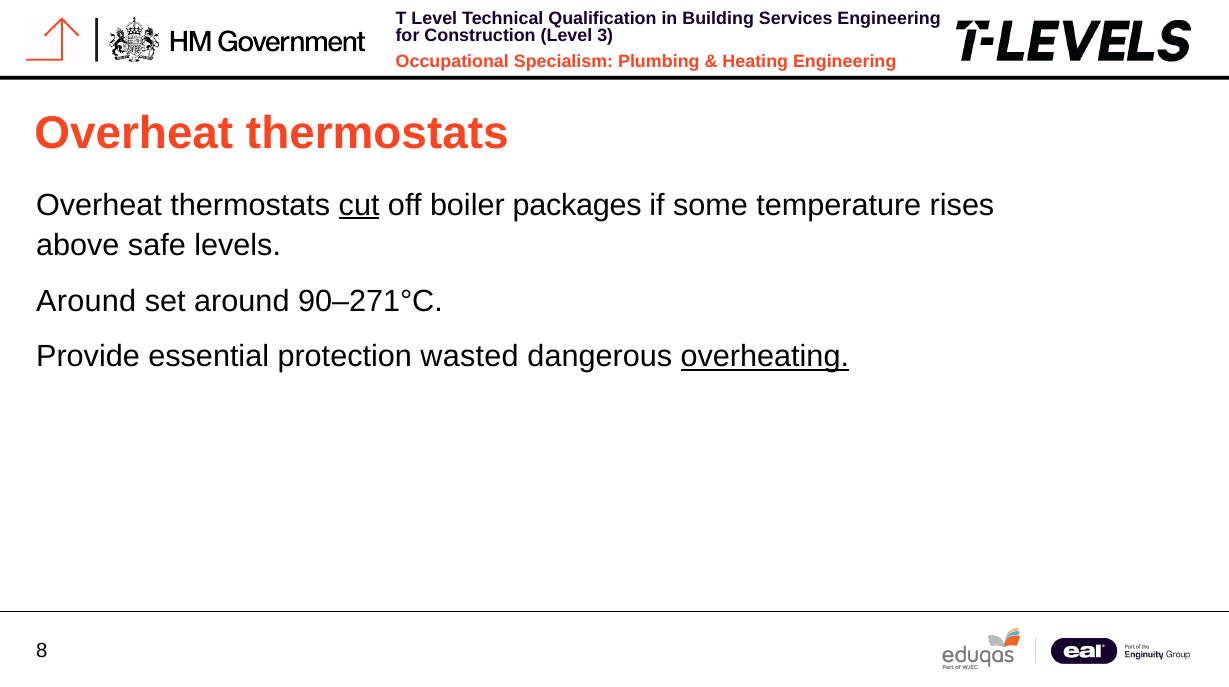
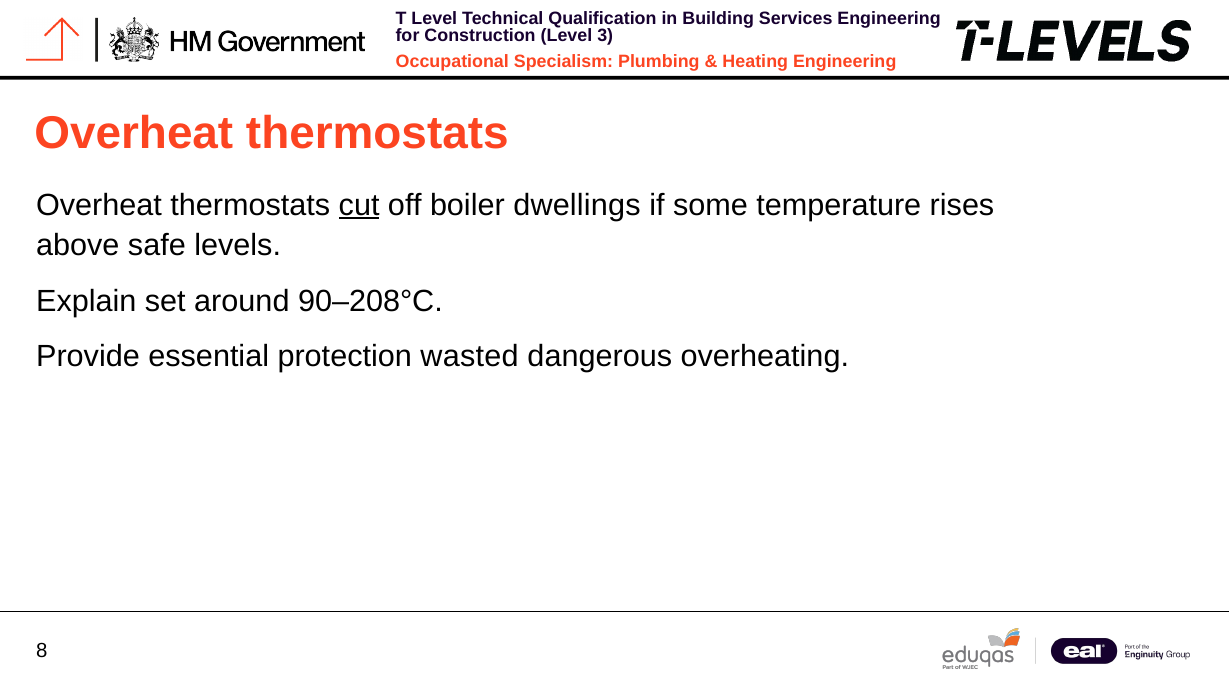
packages: packages -> dwellings (577, 205)
Around: Around -> Explain (86, 301)
90–271°C: 90–271°C -> 90–208°C (370, 301)
overheating underline: present -> none (765, 357)
